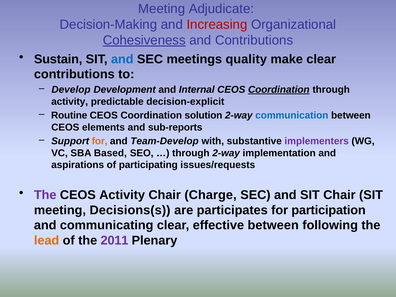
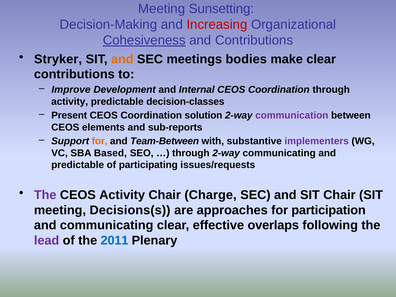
Adjudicate: Adjudicate -> Sunsetting (221, 9)
Sustain: Sustain -> Stryker (58, 59)
and colour: blue -> orange (122, 59)
quality: quality -> bodies (246, 59)
Develop: Develop -> Improve (71, 90)
Coordination underline: present -> none (279, 90)
decision-explicit: decision-explicit -> decision-classes (185, 102)
Routine: Routine -> Present (69, 115)
communication colour: blue -> purple (292, 115)
Team-Develop: Team-Develop -> Team-Between (165, 141)
2-way implementation: implementation -> communicating (279, 153)
aspirations: aspirations -> predictable (78, 165)
participates: participates -> approaches (232, 210)
effective between: between -> overlaps (273, 225)
lead colour: orange -> purple (47, 240)
2011 colour: purple -> blue (114, 240)
